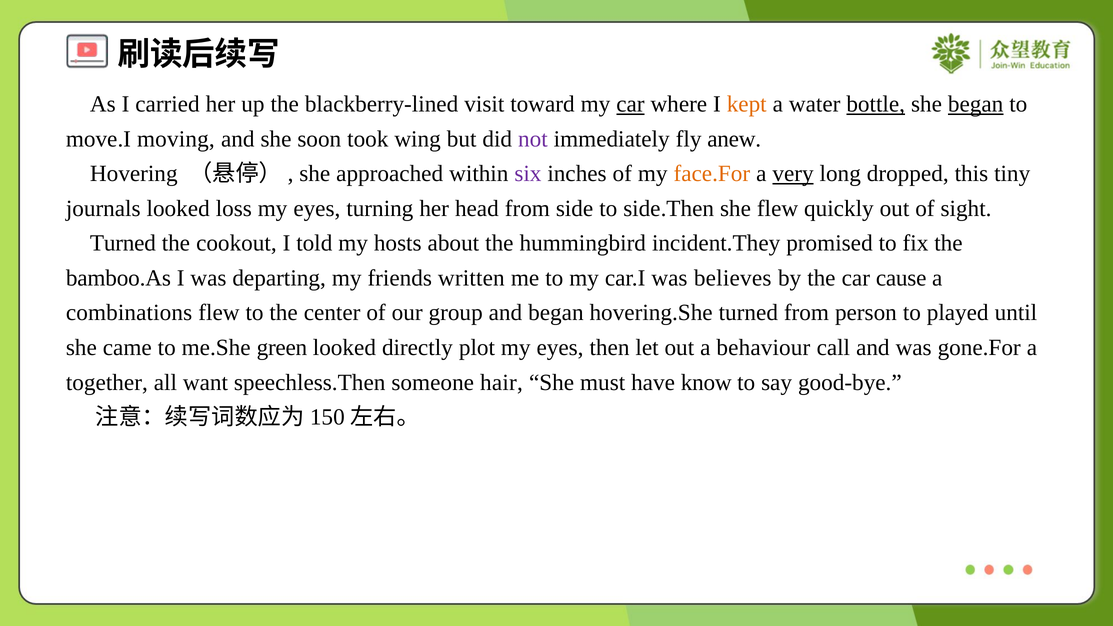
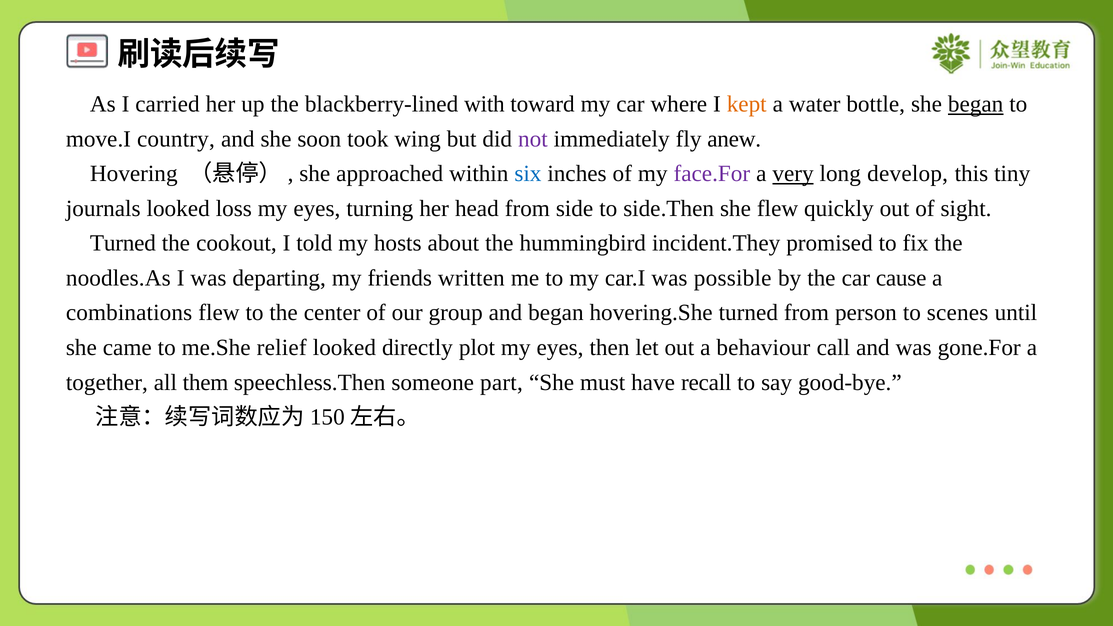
visit: visit -> with (484, 104)
car underline: present -> none (630, 104)
bottle underline: present -> none (876, 104)
moving: moving -> country (176, 139)
six colour: purple -> blue (528, 174)
face.For colour: orange -> purple (712, 174)
dropped: dropped -> develop (908, 174)
bamboo.As: bamboo.As -> noodles.As (118, 278)
believes: believes -> possible (733, 278)
played: played -> scenes (958, 313)
green: green -> relief (282, 348)
want: want -> them (206, 382)
hair: hair -> part (501, 382)
know: know -> recall (706, 382)
